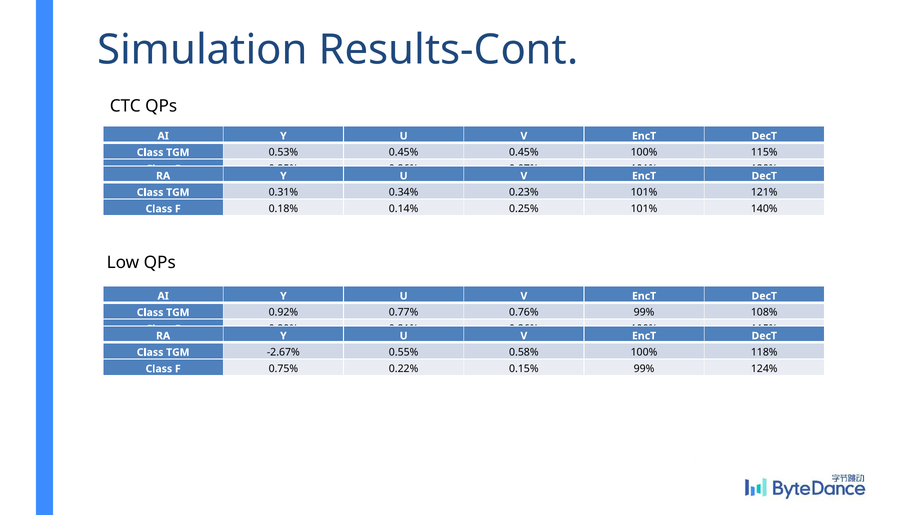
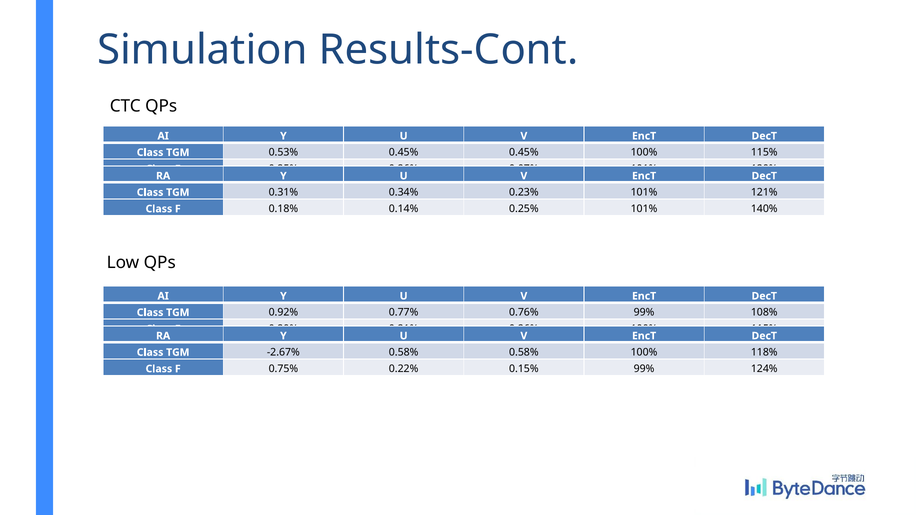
-2.67% 0.55%: 0.55% -> 0.58% (404, 353)
